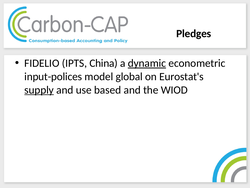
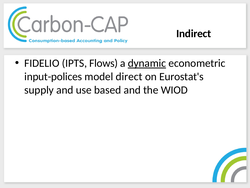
Pledges: Pledges -> Indirect (194, 34)
China: China -> Flows (104, 63)
global: global -> direct (129, 76)
supply underline: present -> none (39, 90)
